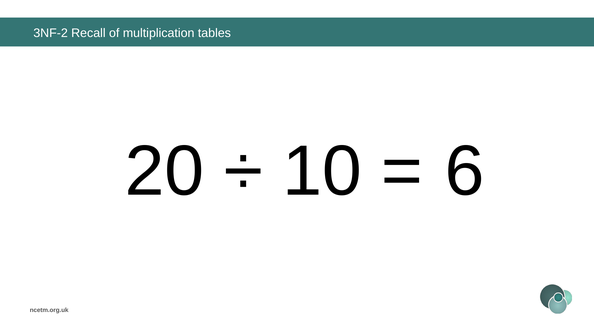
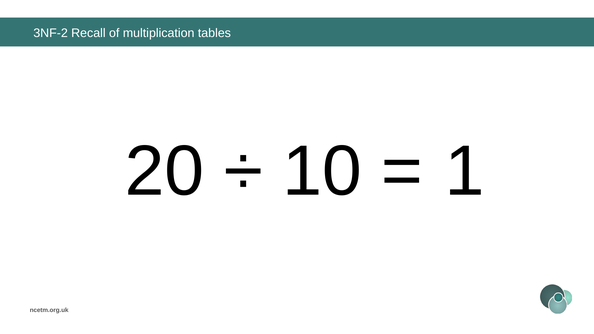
6: 6 -> 1 (464, 171)
